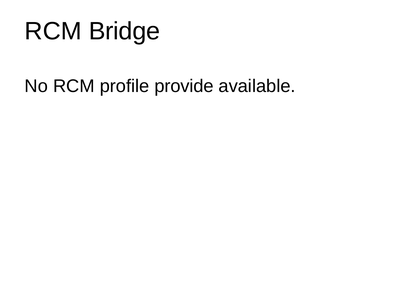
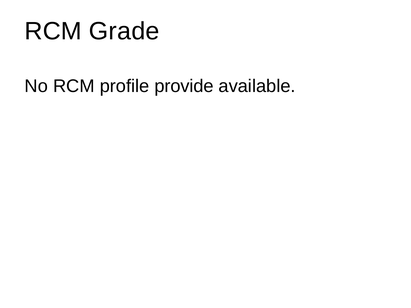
Bridge: Bridge -> Grade (124, 31)
